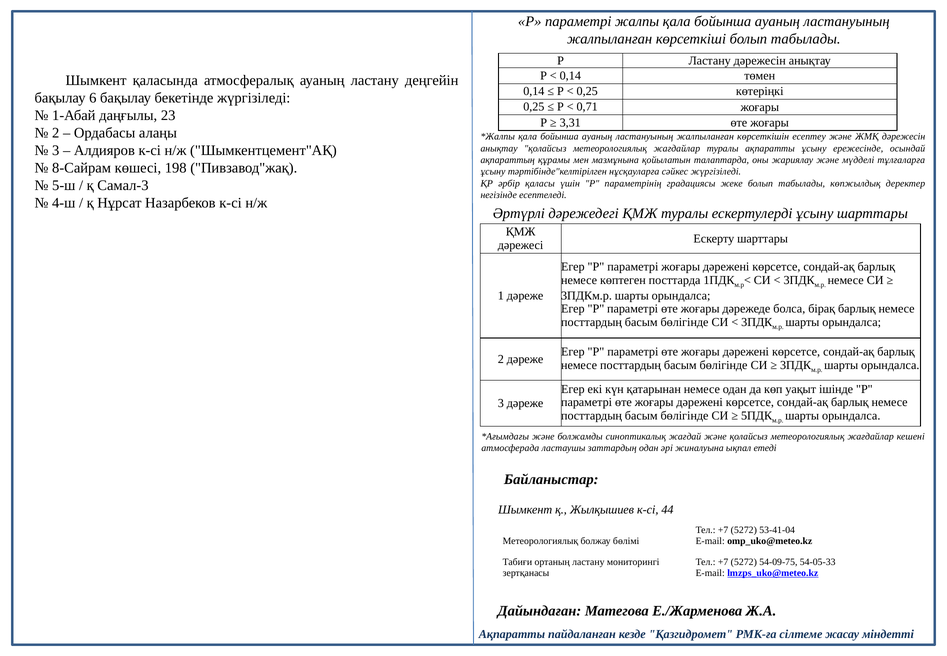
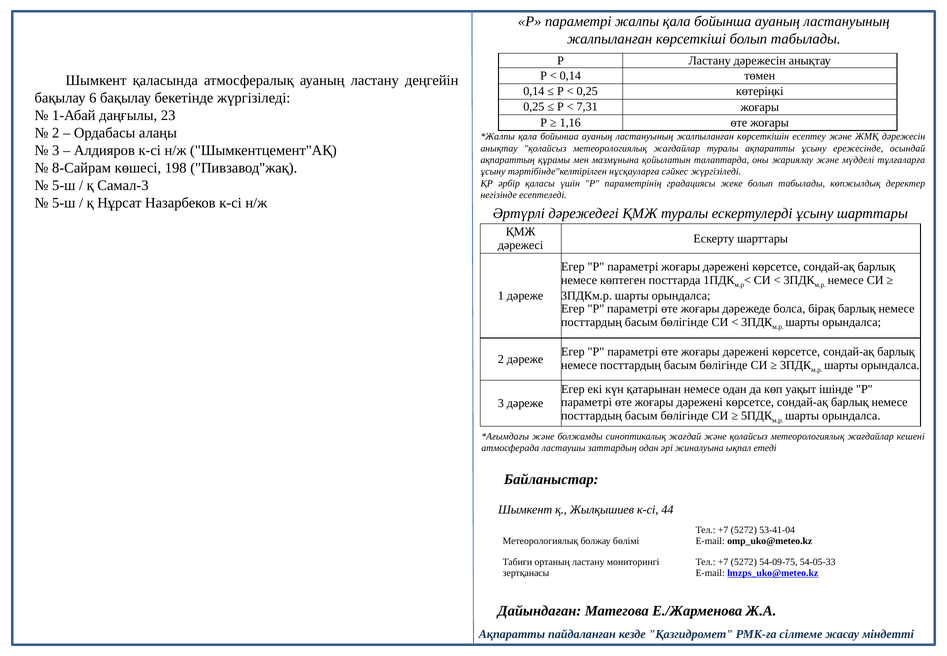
0,71: 0,71 -> 7,31 (587, 107)
3,31: 3,31 -> 1,16 (570, 123)
4-ш: 4-ш -> 5-ш (64, 203)
